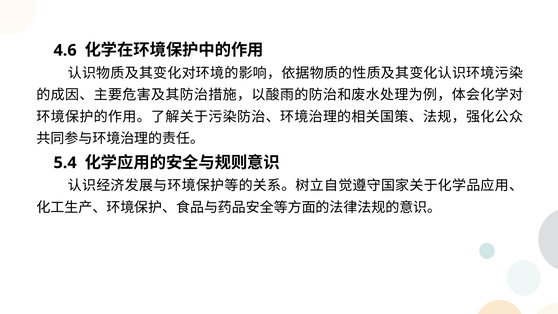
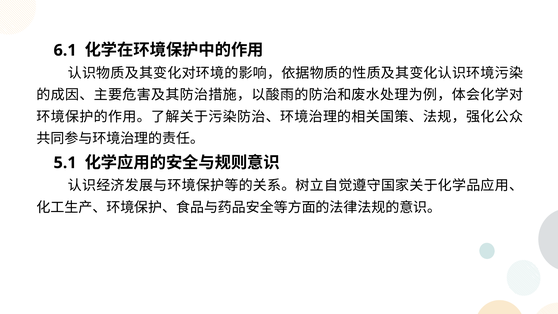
4.6: 4.6 -> 6.1 (65, 50)
5.4: 5.4 -> 5.1 (65, 163)
